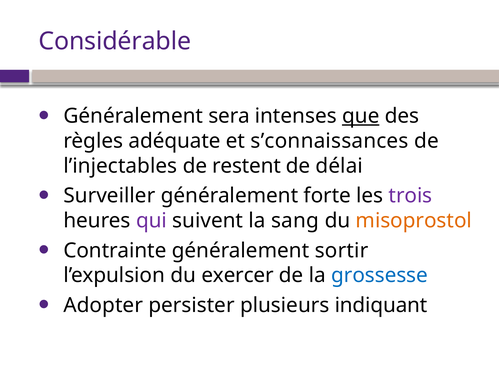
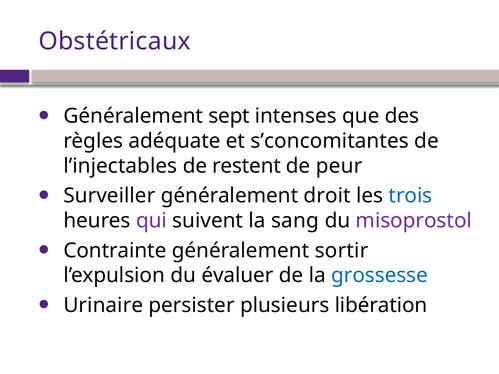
Considérable: Considérable -> Obstétricaux (115, 41)
sera: sera -> sept (229, 116)
que underline: present -> none (361, 116)
s’connaissances: s’connaissances -> s’concomitantes (330, 141)
délai: délai -> peur (339, 166)
forte: forte -> droit (327, 196)
trois colour: purple -> blue (410, 196)
misoprostol colour: orange -> purple (414, 221)
exercer: exercer -> évaluer (237, 276)
Adopter: Adopter -> Urinaire (103, 305)
indiquant: indiquant -> libération (381, 305)
